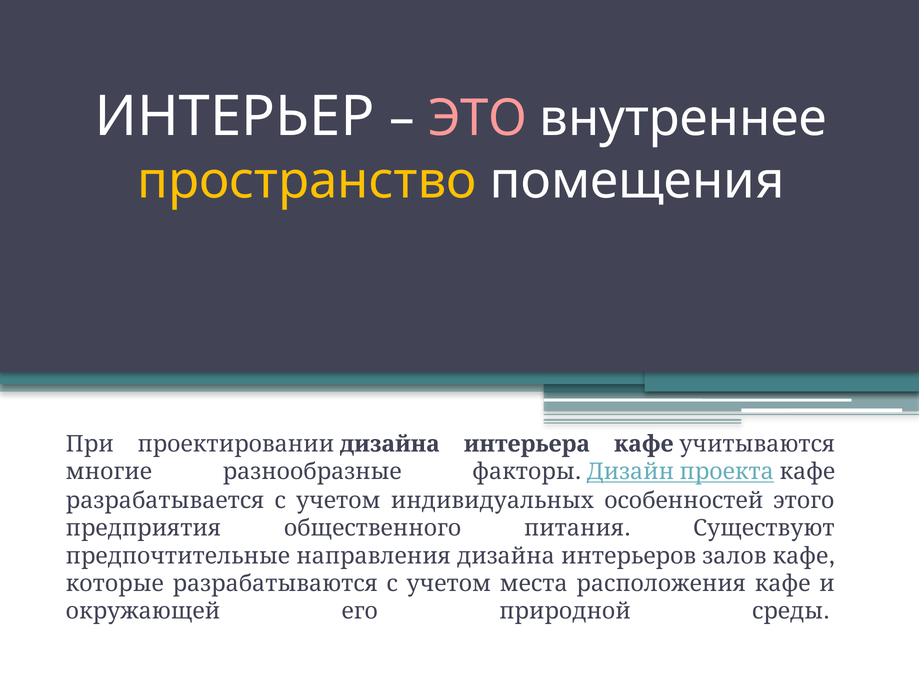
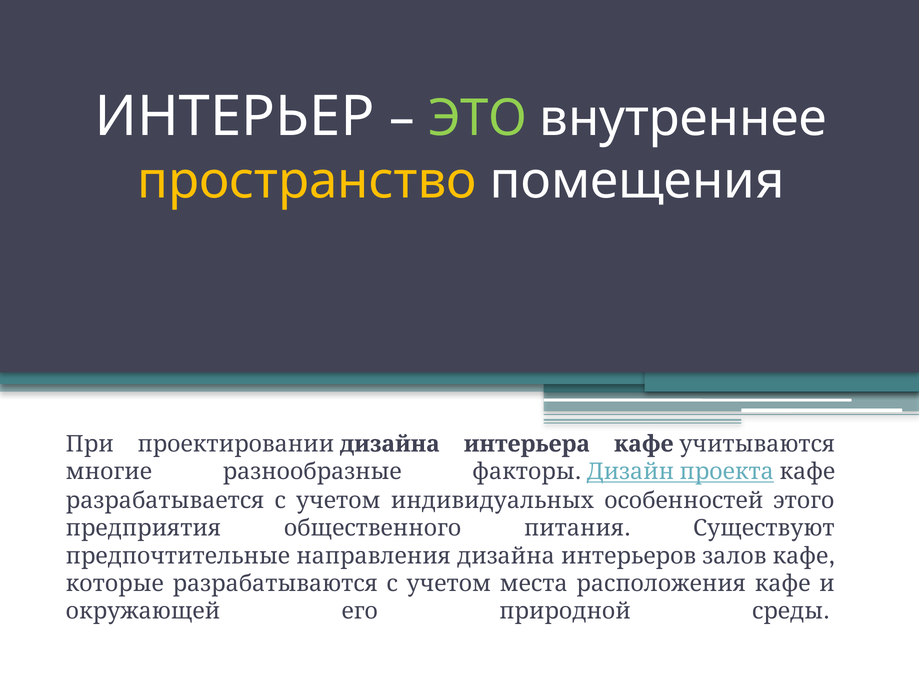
ЭТО colour: pink -> light green (477, 118)
